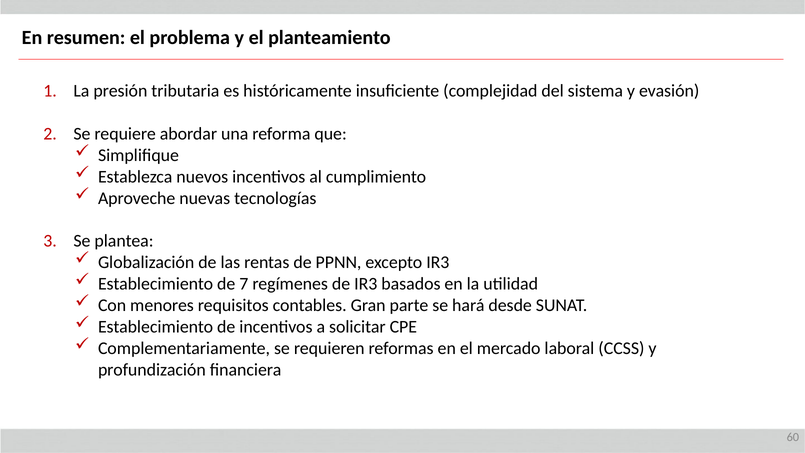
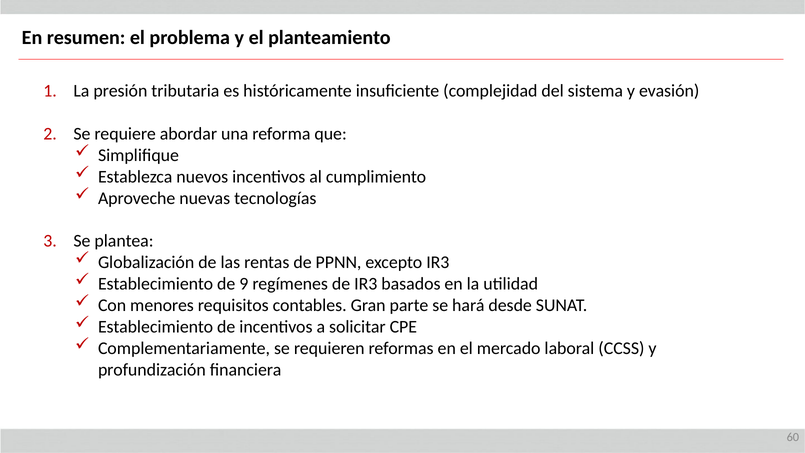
7: 7 -> 9 (244, 284)
